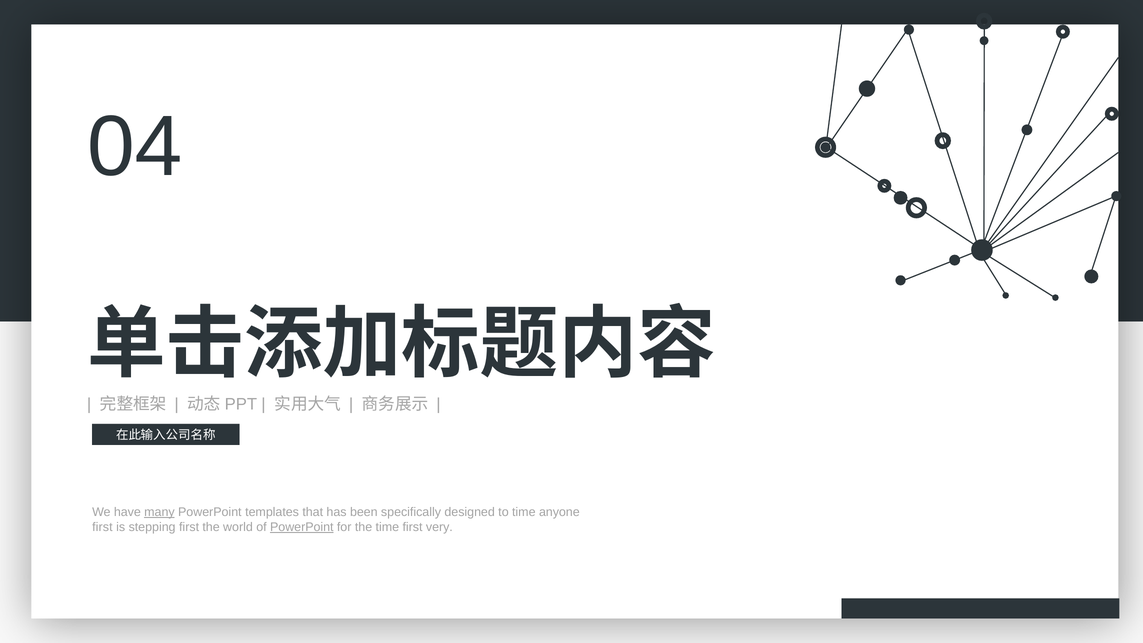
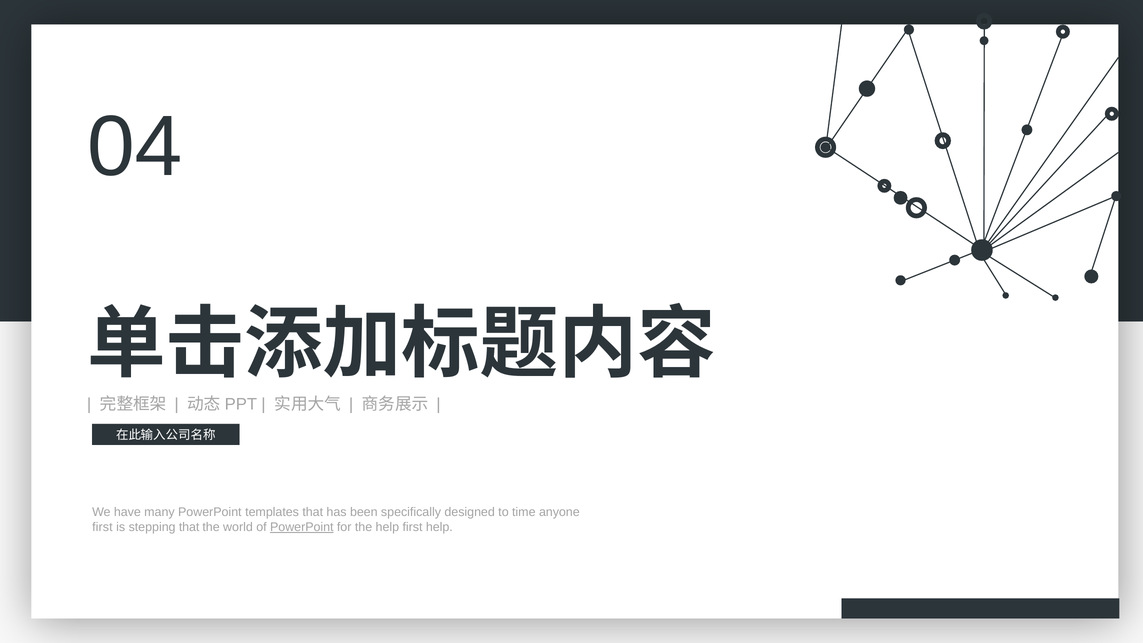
many underline: present -> none (159, 512)
stepping first: first -> that (189, 527)
the time: time -> help (387, 527)
first very: very -> help (439, 527)
